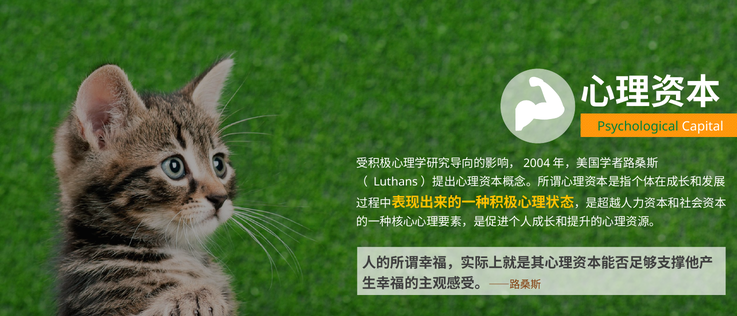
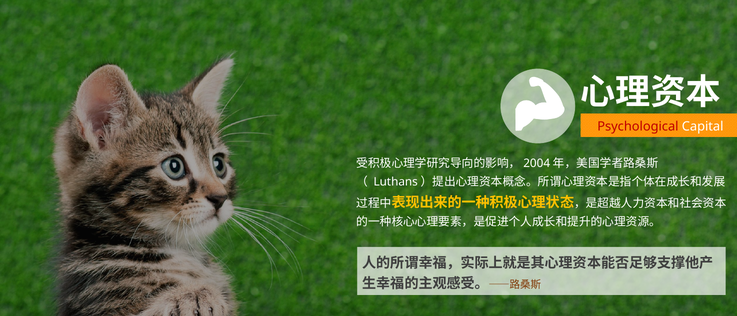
Psychological colour: green -> red (638, 126)
